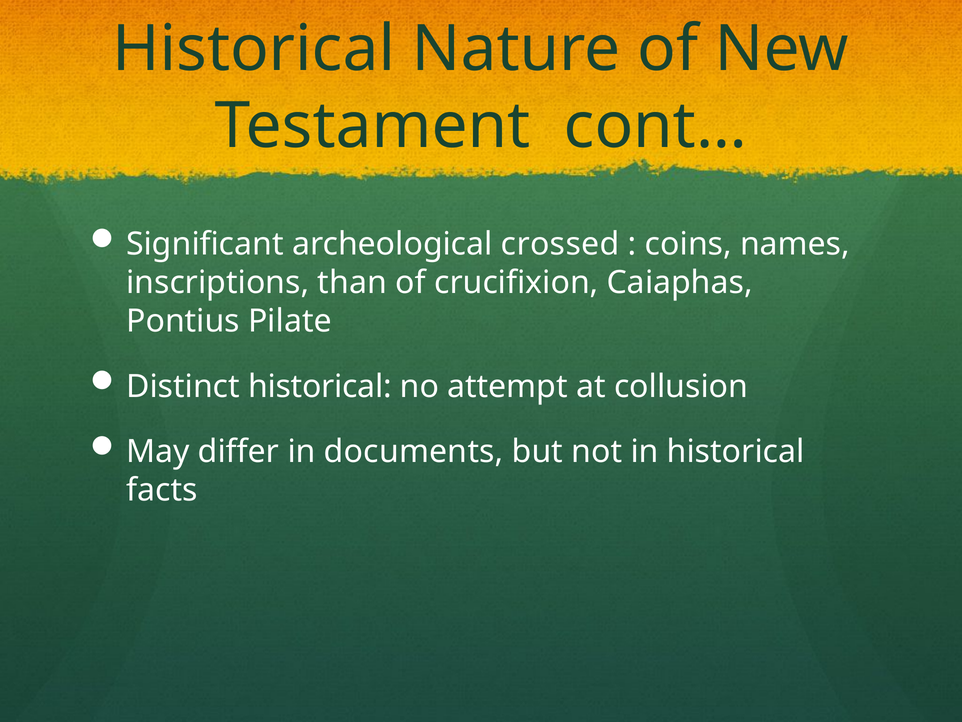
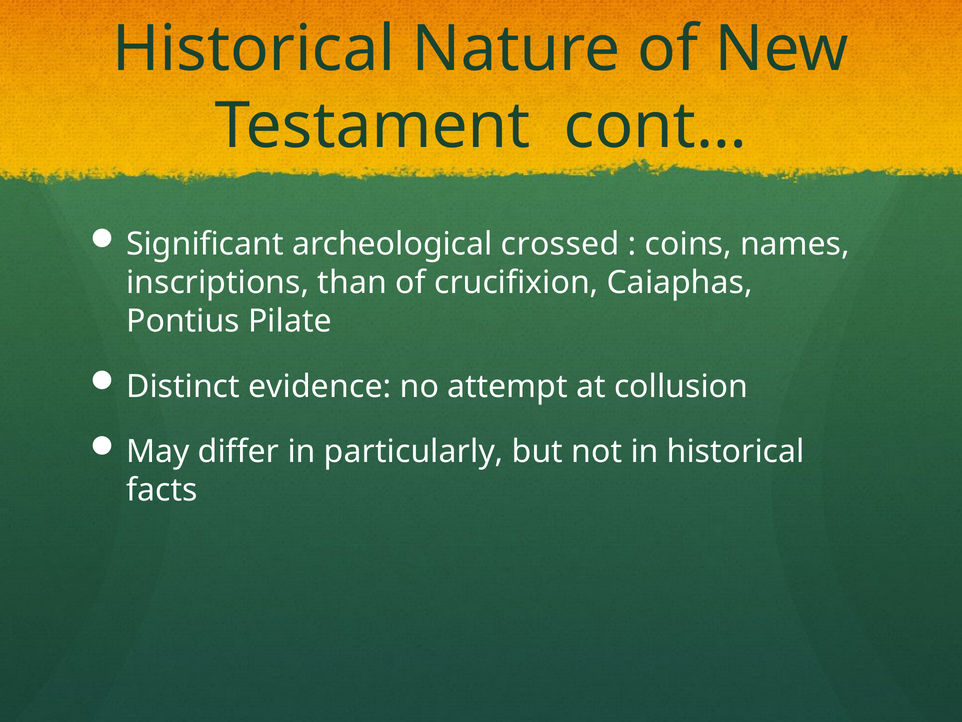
Distinct historical: historical -> evidence (320, 386)
documents: documents -> particularly (414, 452)
